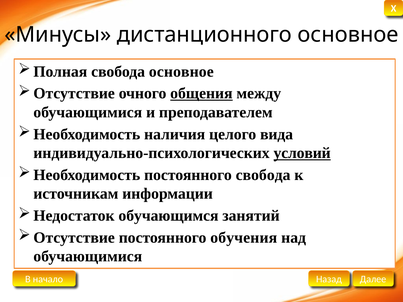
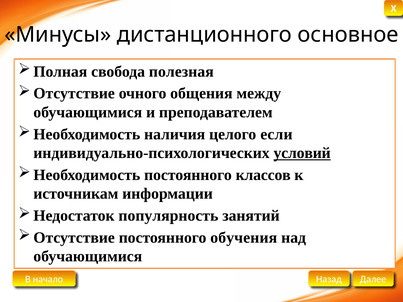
свобода основное: основное -> полезная (181, 72)
общения underline: present -> none (201, 94)
вида: вида -> если (276, 134)
постоянного свобода: свобода -> классов (263, 175)
обучающимся: обучающимся -> популярность (168, 216)
